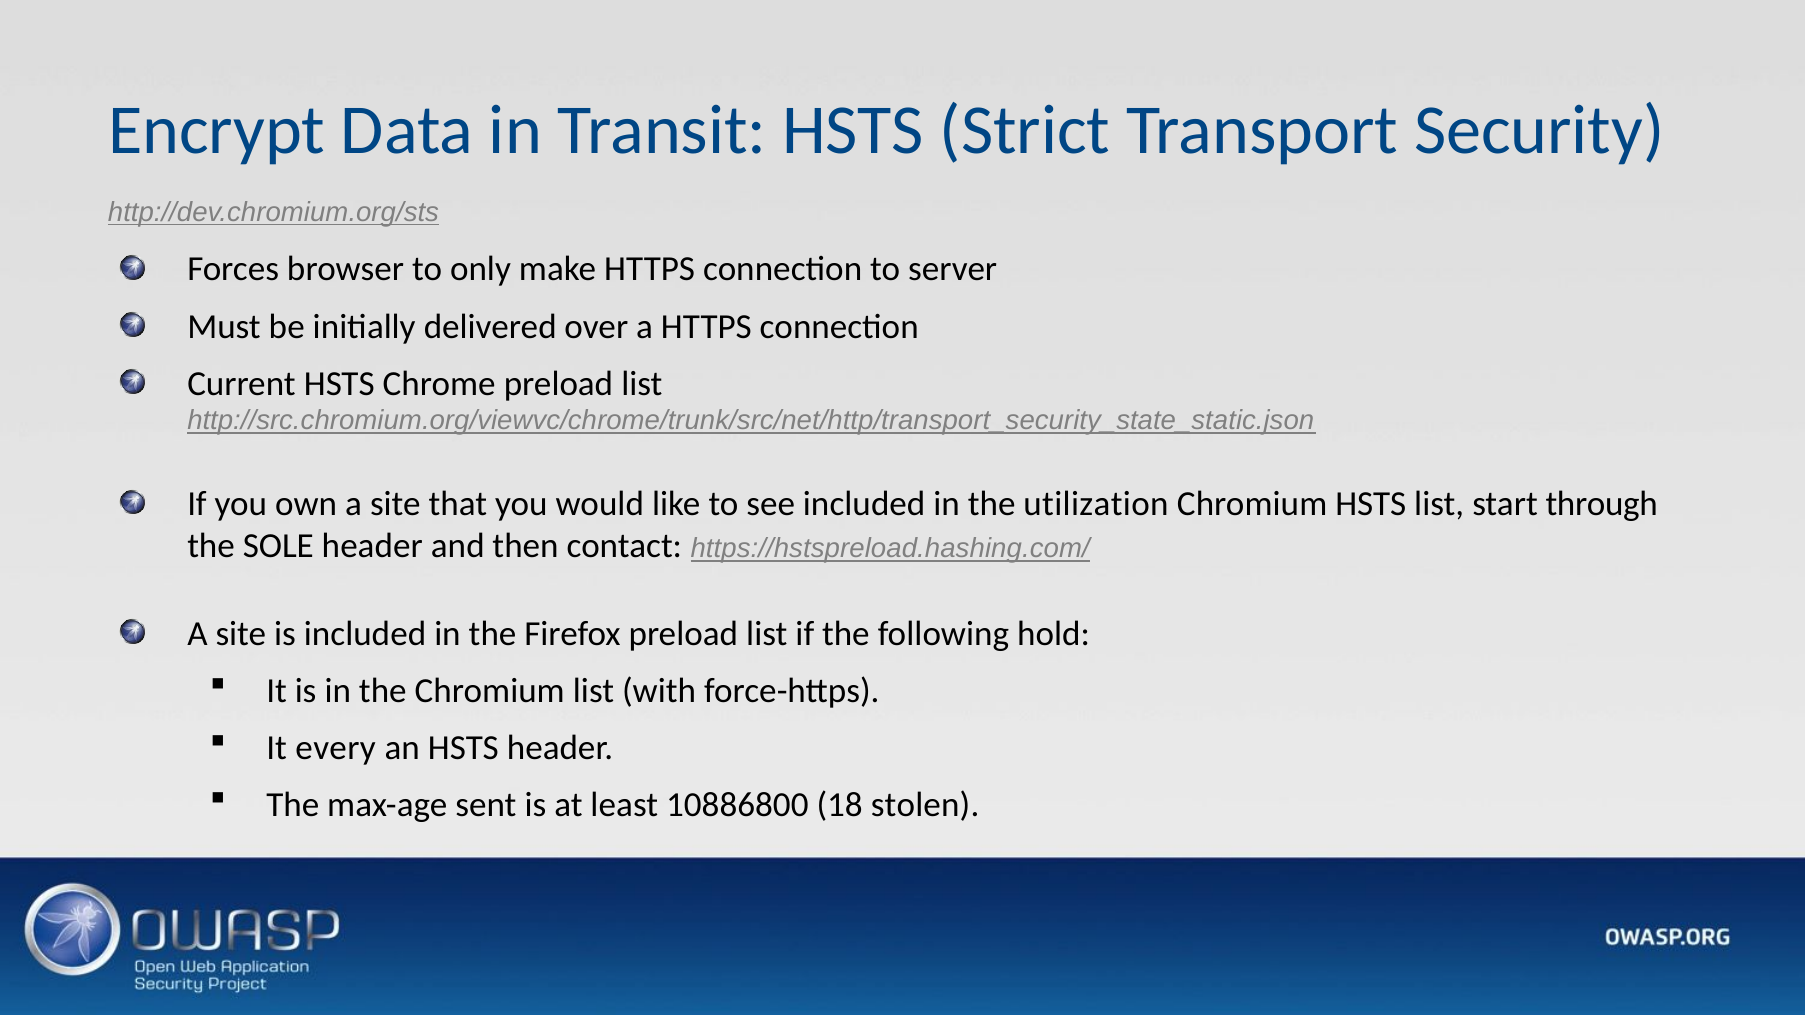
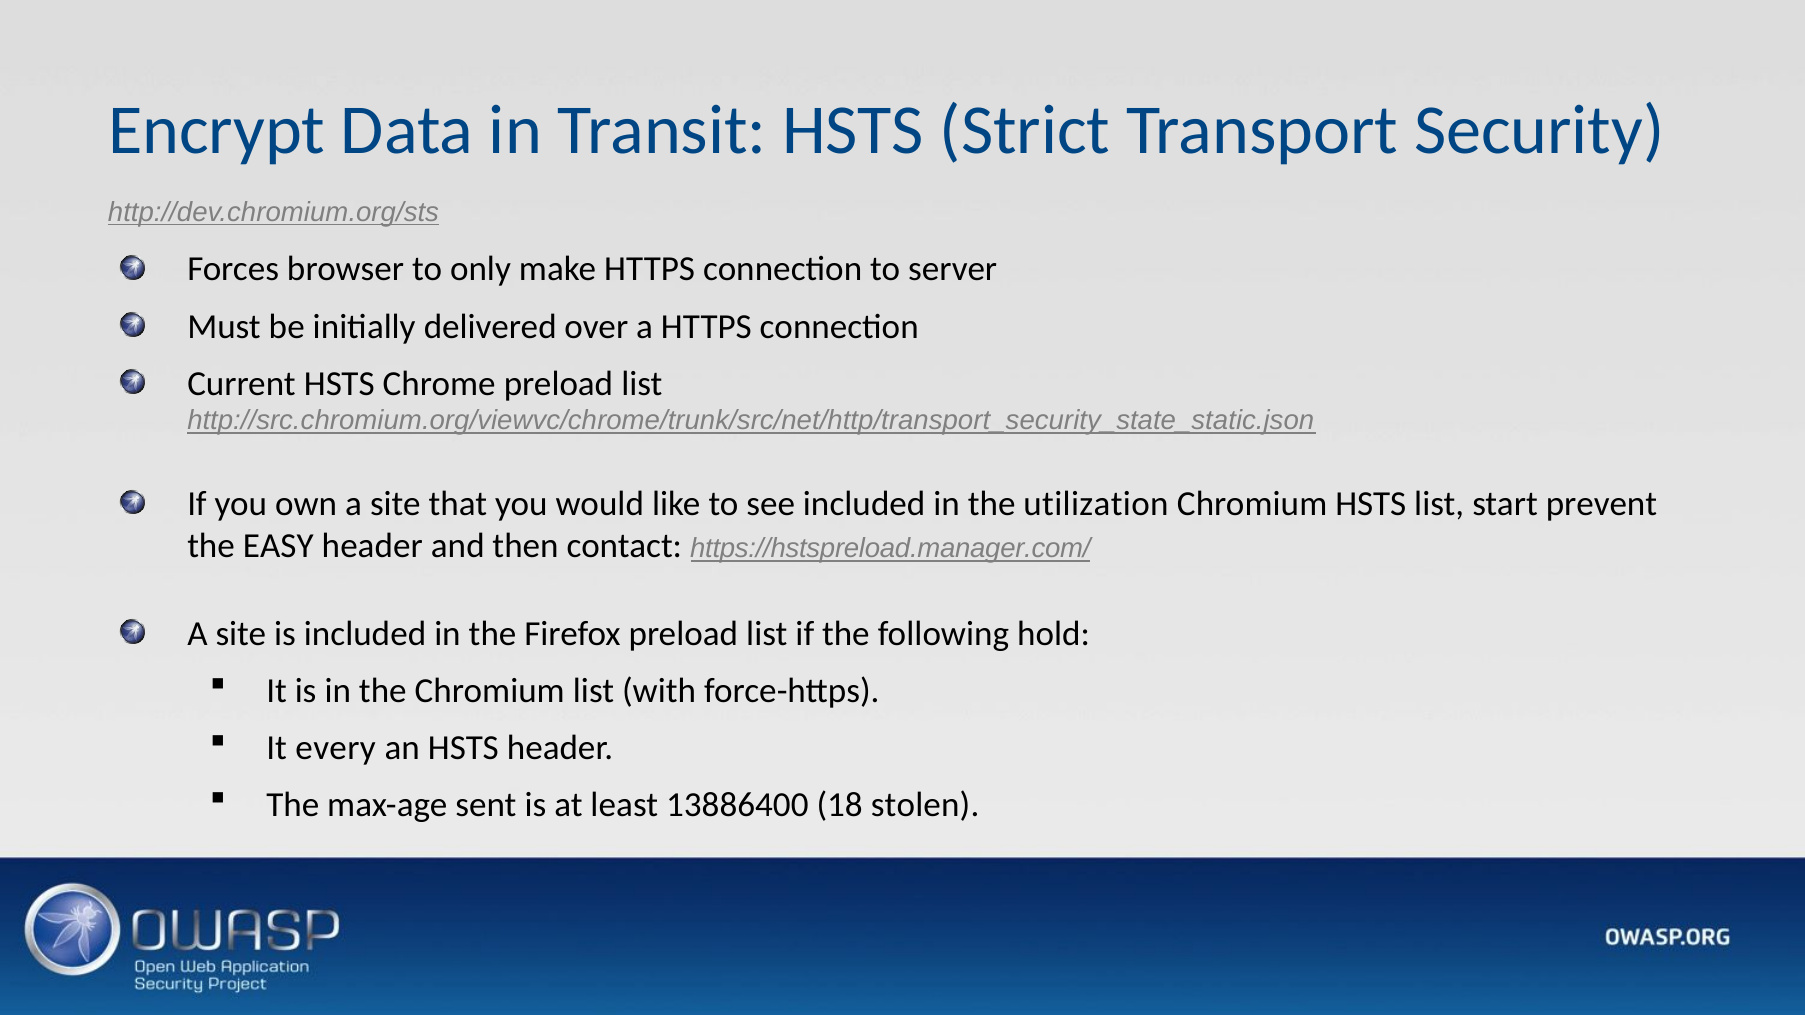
through: through -> prevent (1601, 504)
SOLE: SOLE -> EASY (278, 546)
https://hstspreload.hashing.com/: https://hstspreload.hashing.com/ -> https://hstspreload.manager.com/ (890, 549)
10886800: 10886800 -> 13886400 (737, 805)
